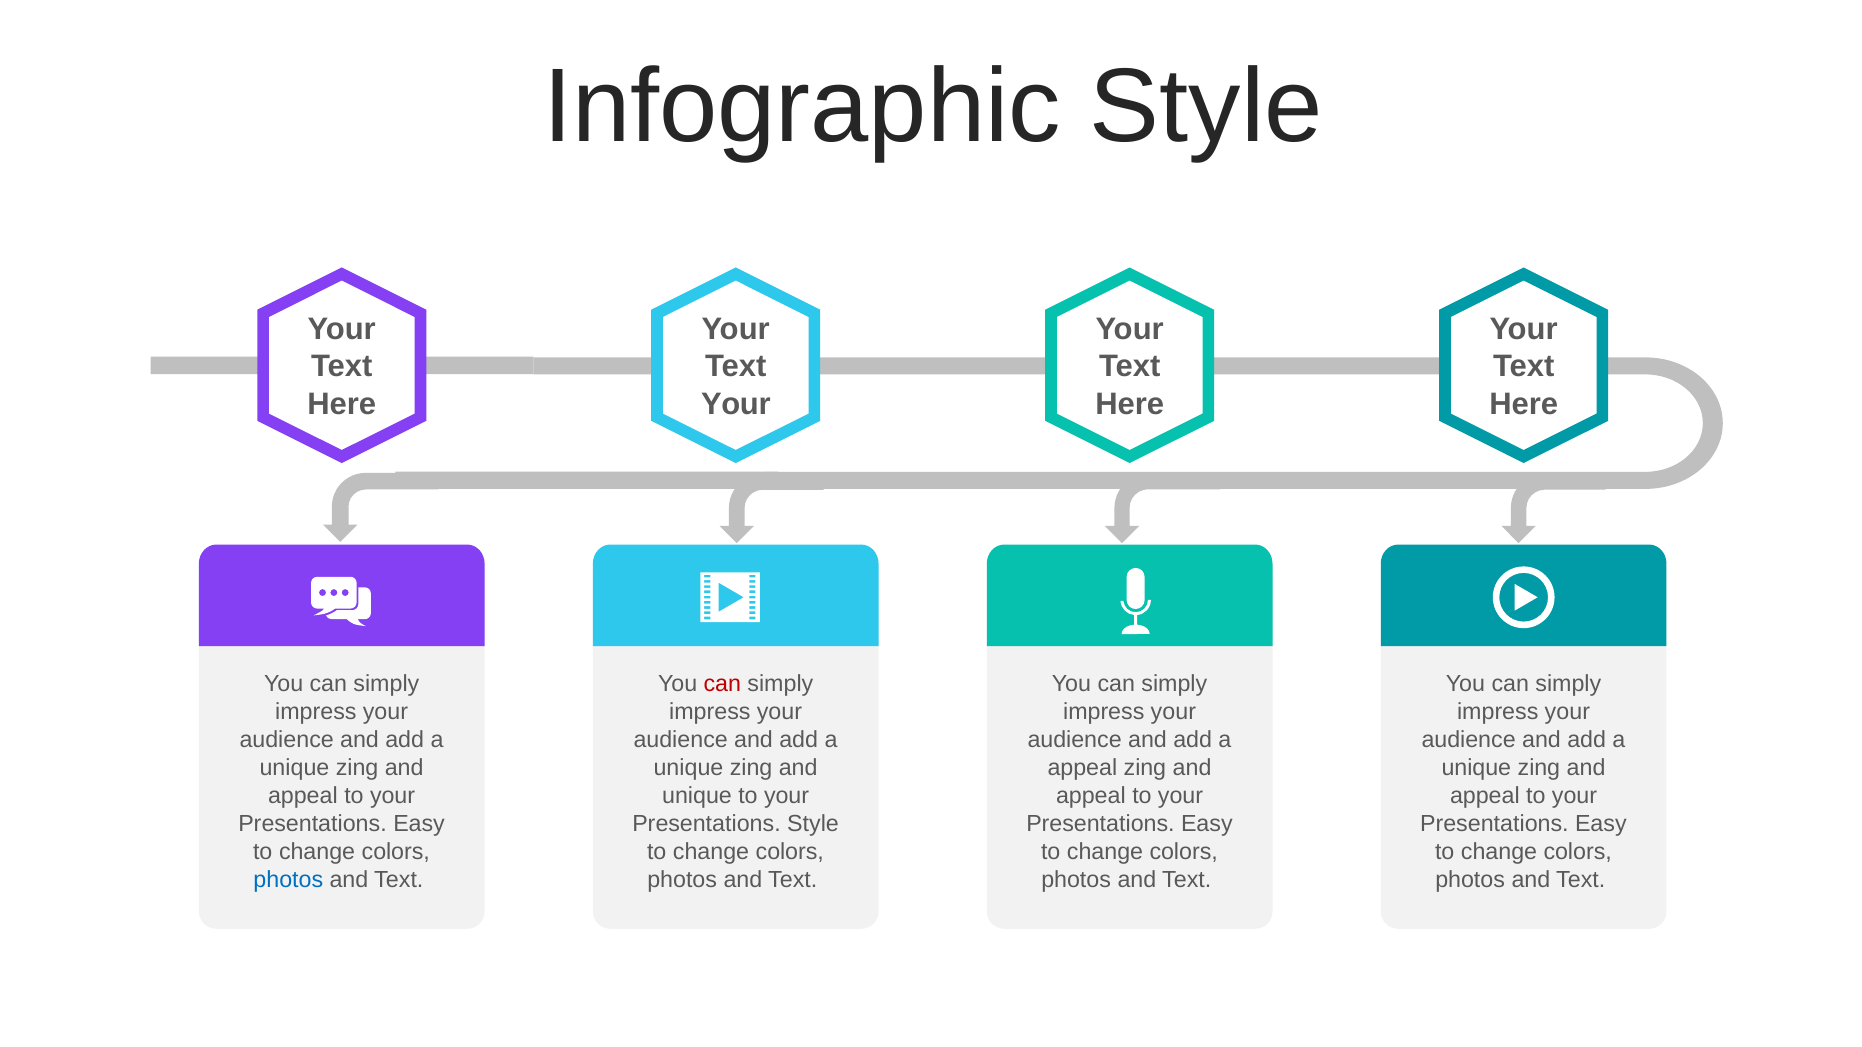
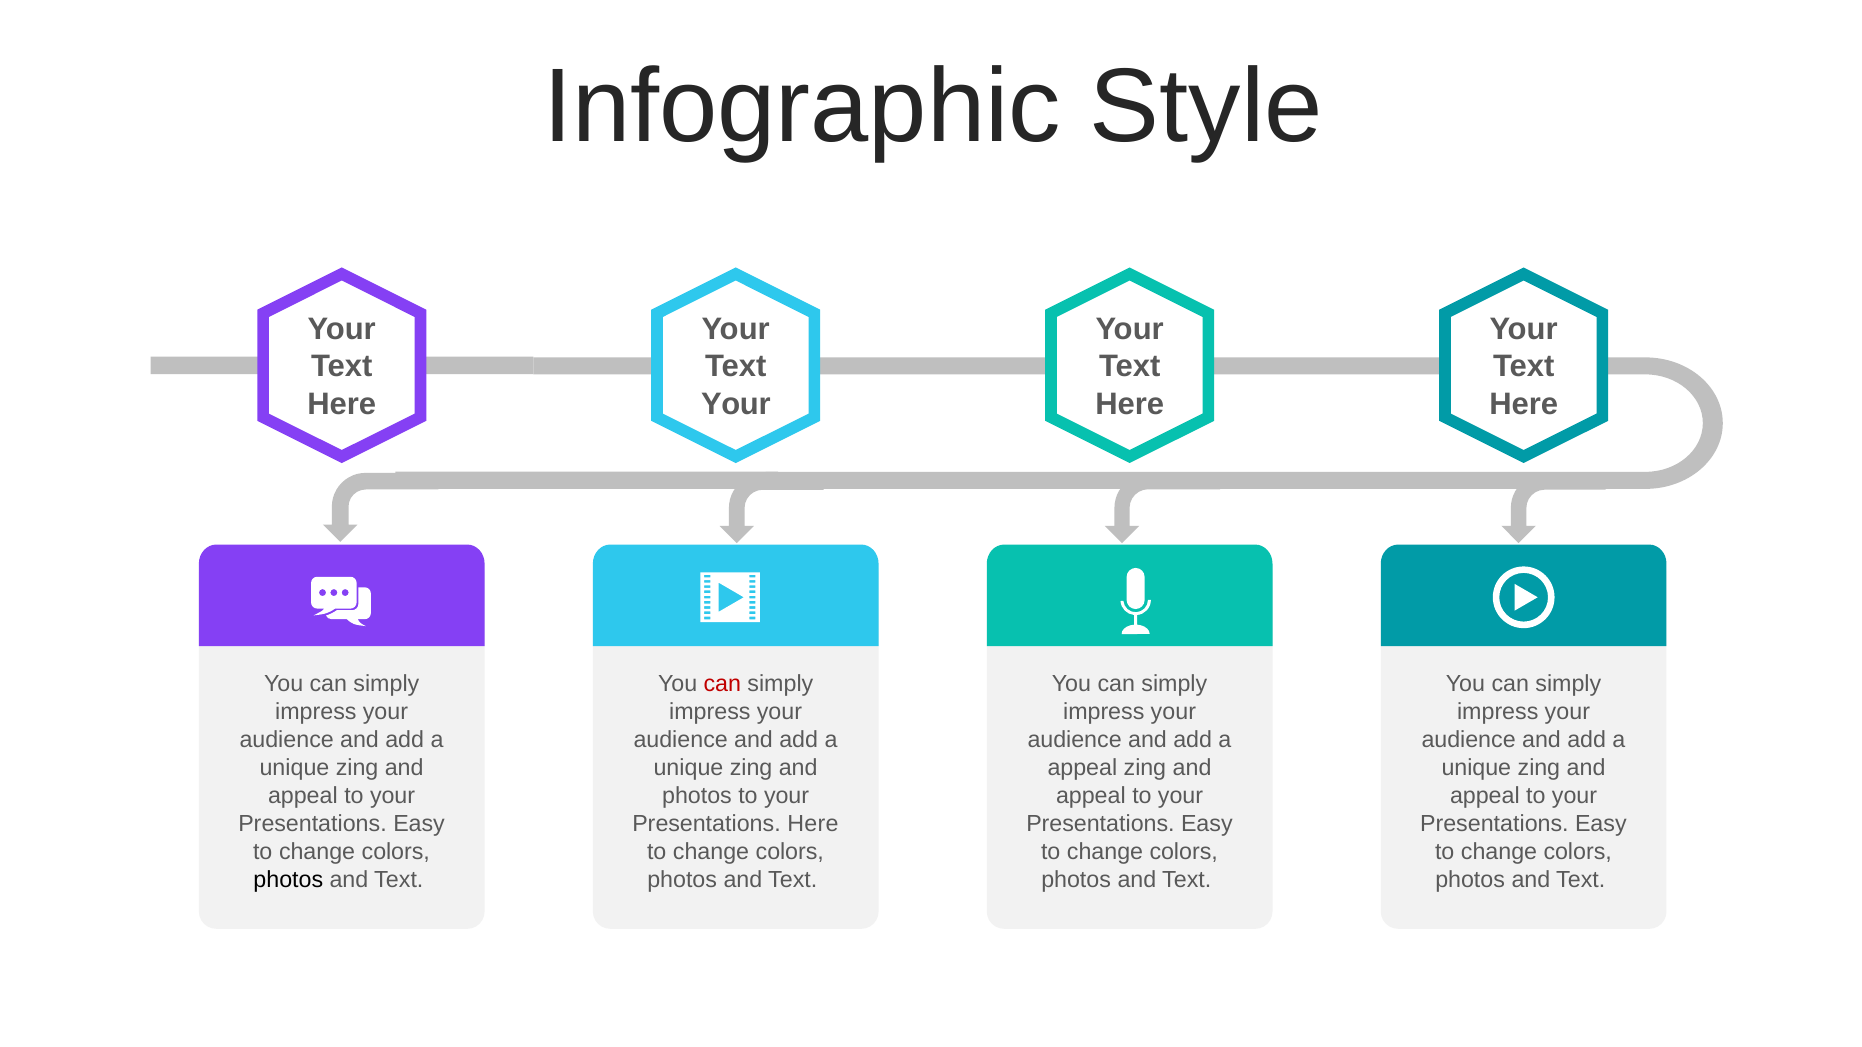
unique: unique -> photos (697, 796)
Presentations Style: Style -> Here (813, 824)
photos colour: blue -> black (288, 880)
